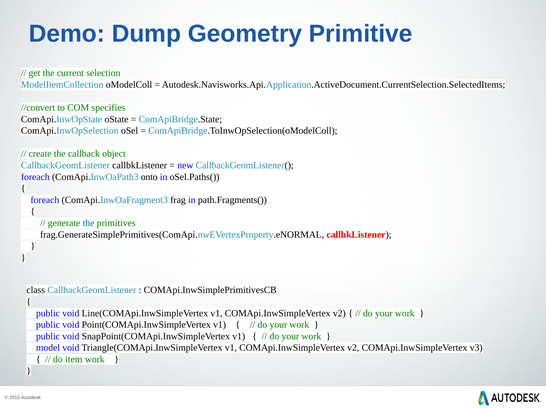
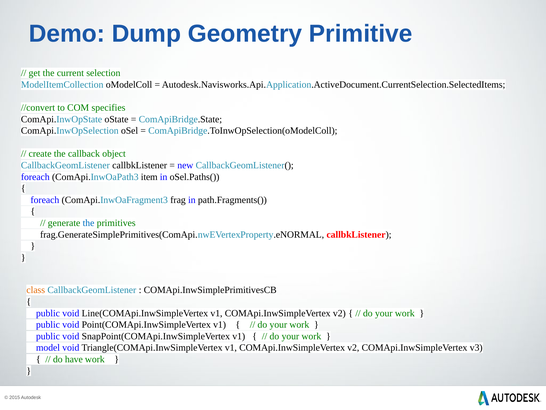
onto: onto -> item (149, 177)
class colour: black -> orange (36, 290)
item: item -> have (74, 359)
